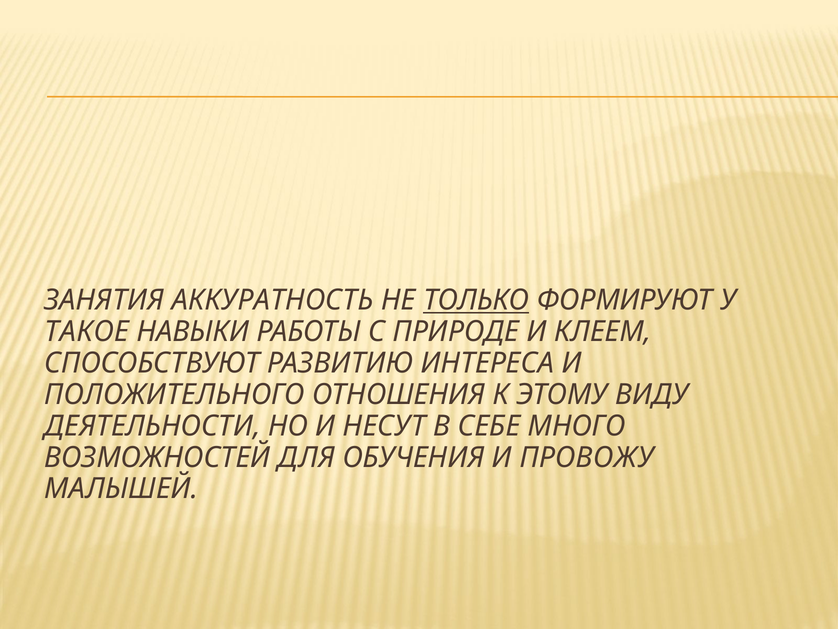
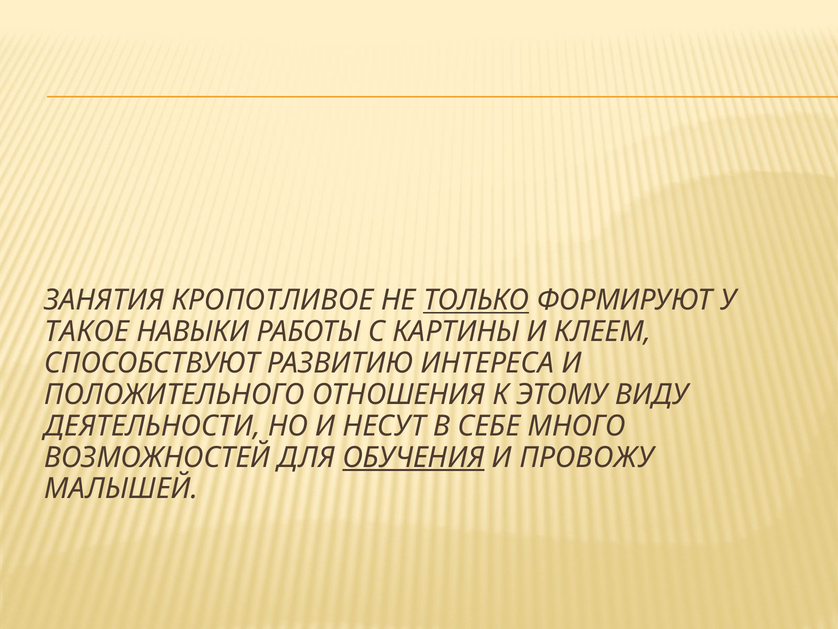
АККУРАТНОСТЬ: АККУРАТНОСТЬ -> КРОПОТЛИВОЕ (272, 300)
ПРИРОДЕ: ПРИРОДЕ -> КАРТИНЫ (456, 331)
ОБУЧЕНИЯ underline: none -> present (413, 457)
